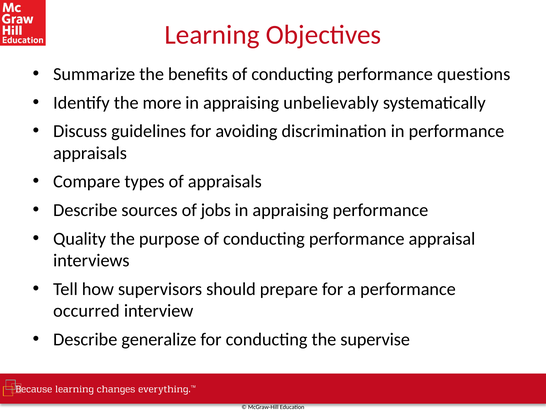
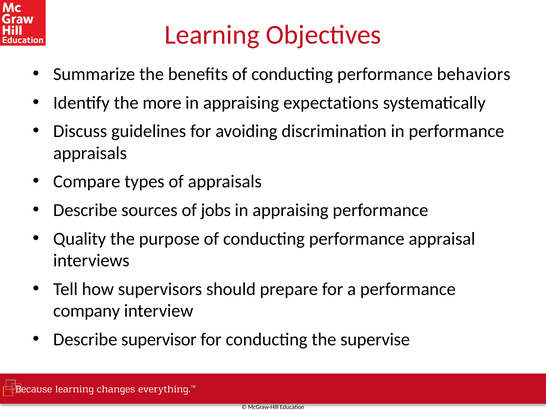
questions: questions -> behaviors (474, 74)
unbelievably: unbelievably -> expectations (331, 103)
occurred: occurred -> company (87, 311)
generalize: generalize -> supervisor (159, 339)
